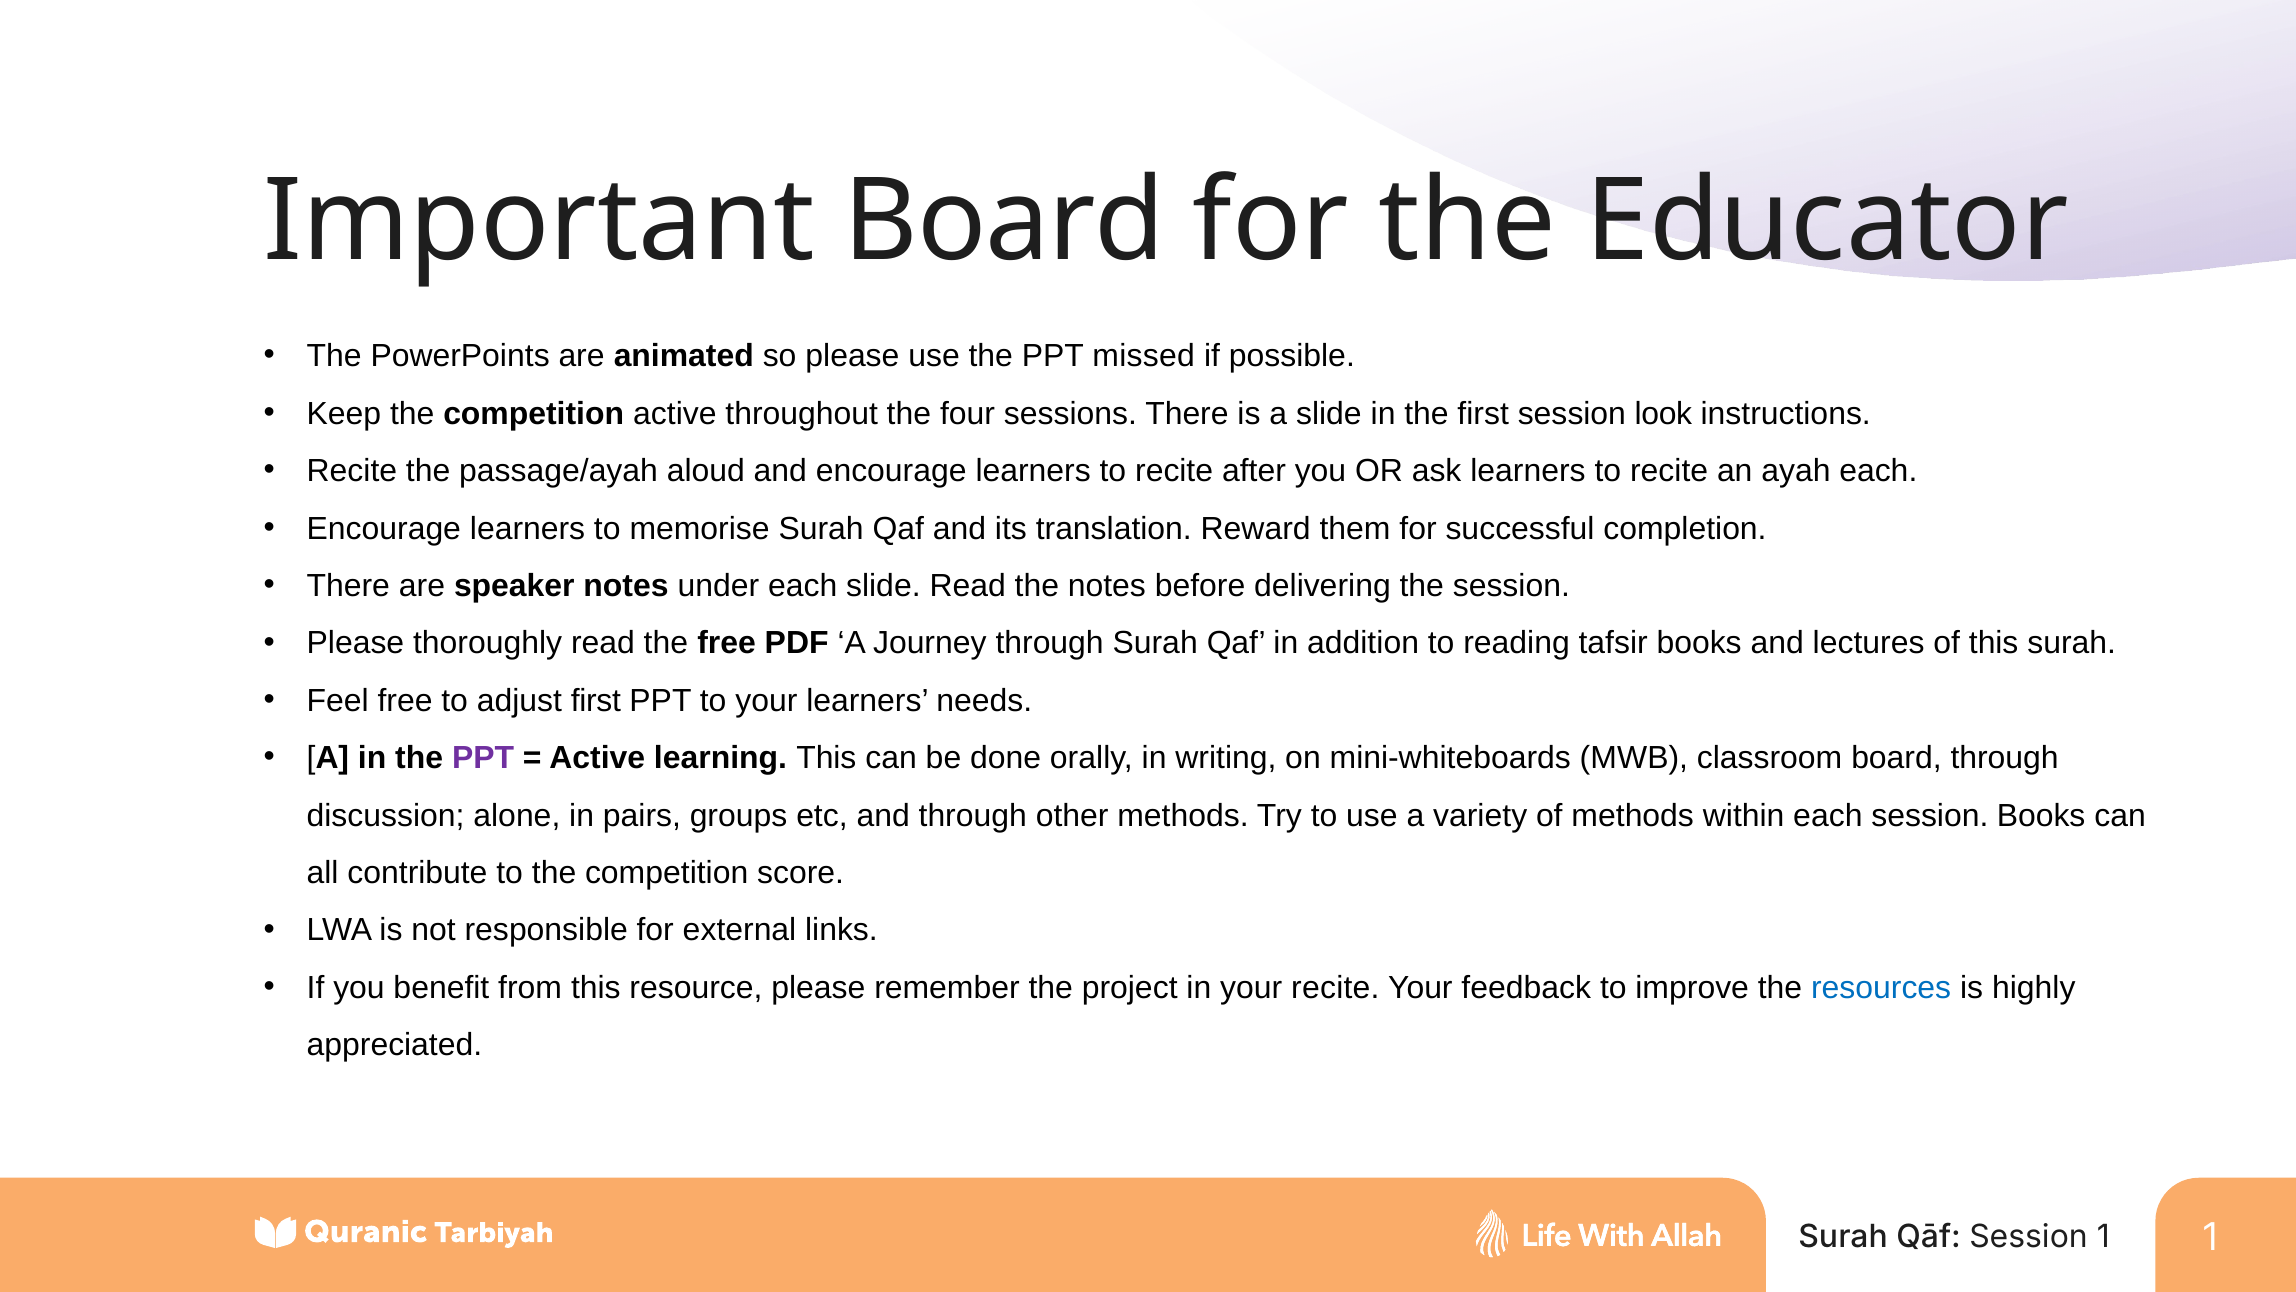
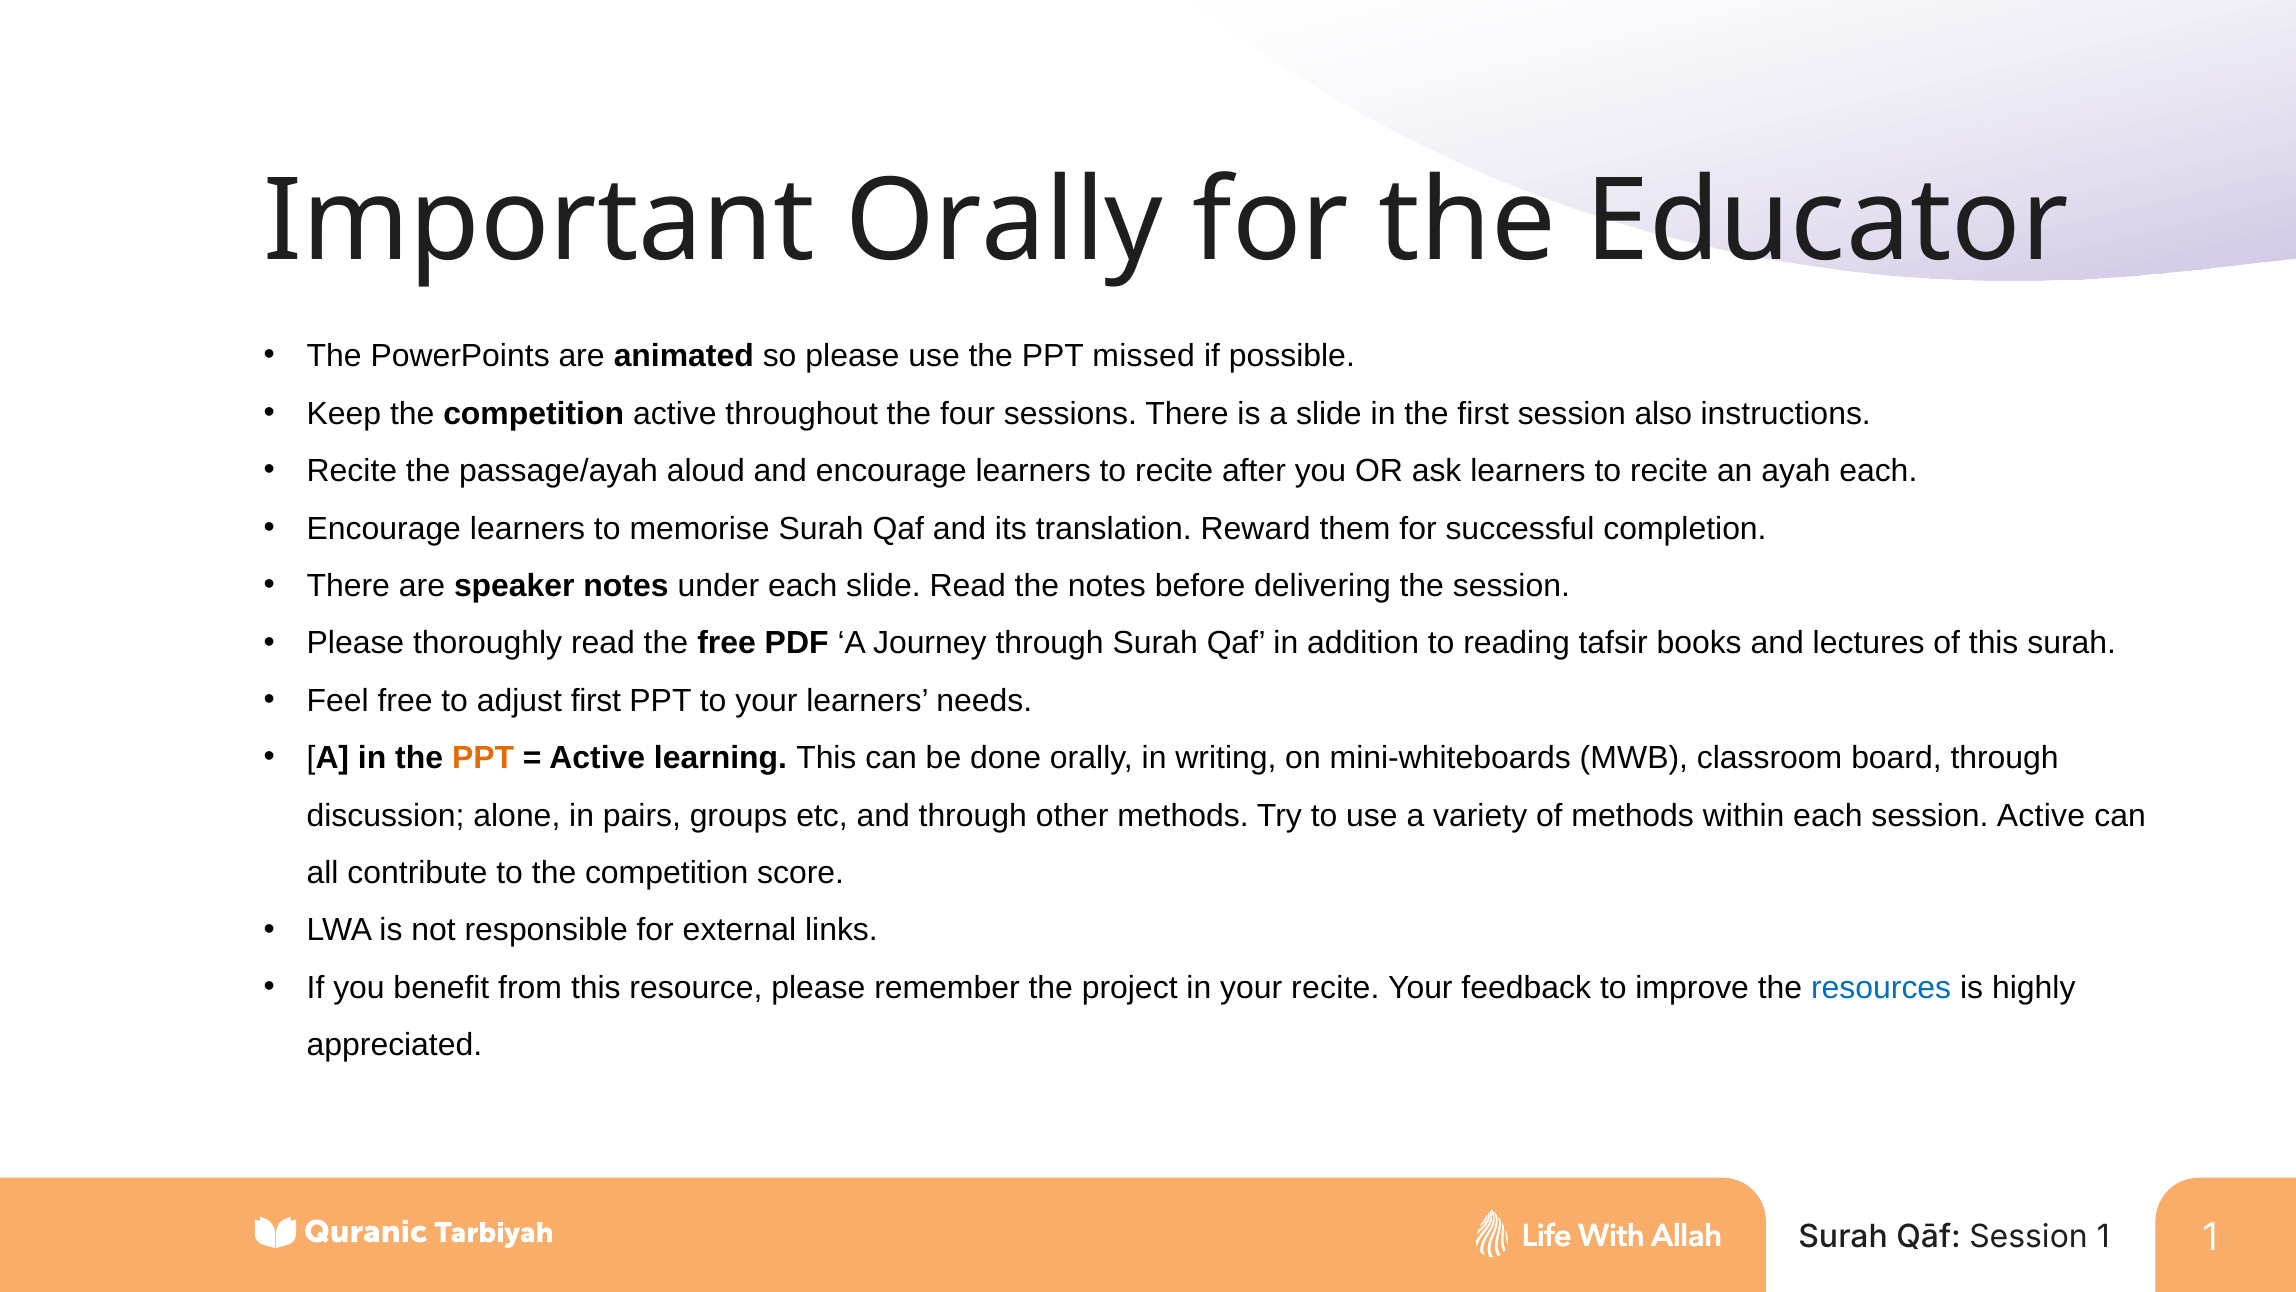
Important Board: Board -> Orally (1004, 222)
look: look -> also (1663, 413)
PPT colour: purple -> orange (483, 758)
session Books: Books -> Active (2041, 815)
